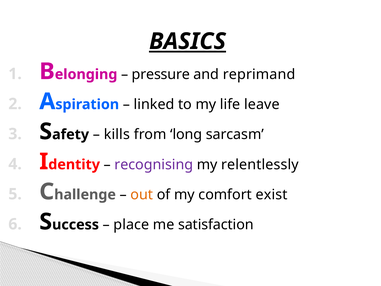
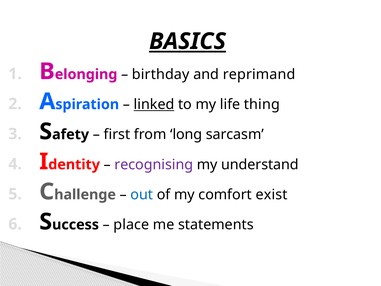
pressure: pressure -> birthday (161, 74)
linked underline: none -> present (154, 104)
leave: leave -> thing (262, 104)
kills: kills -> first (117, 134)
relentlessly: relentlessly -> understand (260, 164)
out colour: orange -> blue (142, 194)
satisfaction: satisfaction -> statements (216, 225)
